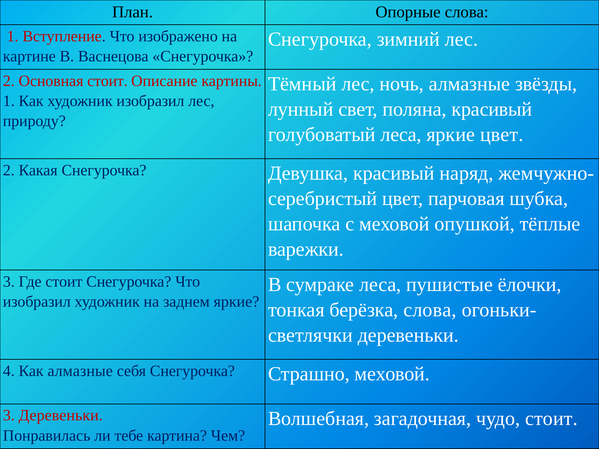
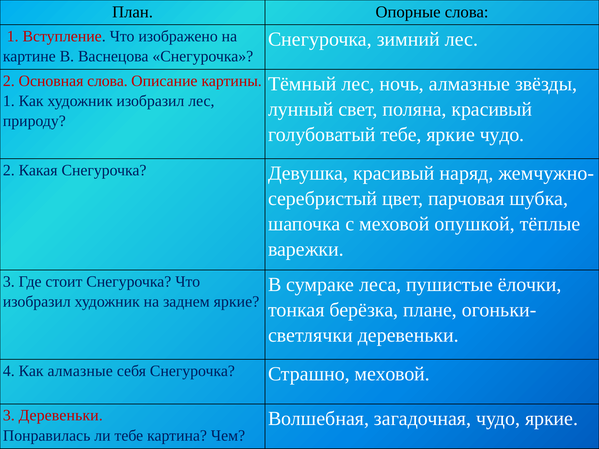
Основная стоит: стоит -> слова (107, 81)
голубоватый леса: леса -> тебе (401, 135)
яркие цвет: цвет -> чудо (502, 135)
берёзка слова: слова -> плане (430, 310)
чудо стоит: стоит -> яркие (552, 419)
